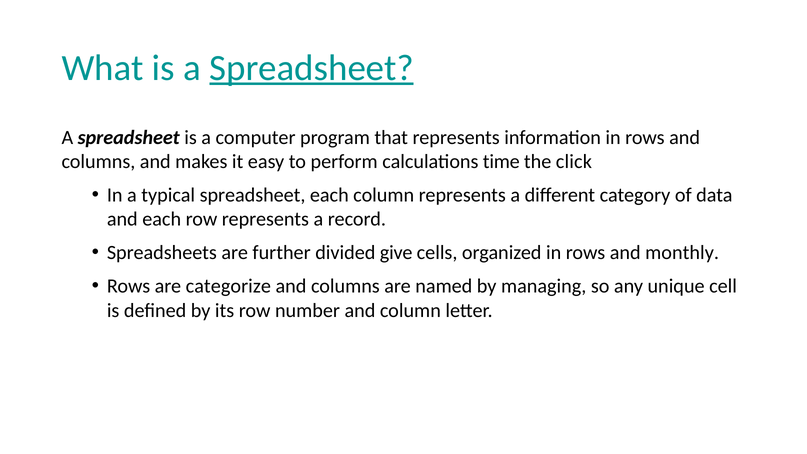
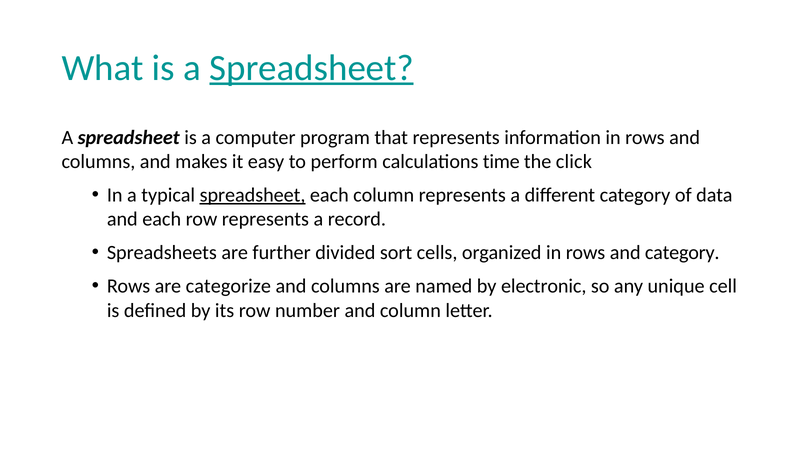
spreadsheet underline: none -> present (253, 195)
give: give -> sort (396, 253)
and monthly: monthly -> category (682, 253)
managing: managing -> electronic (544, 286)
